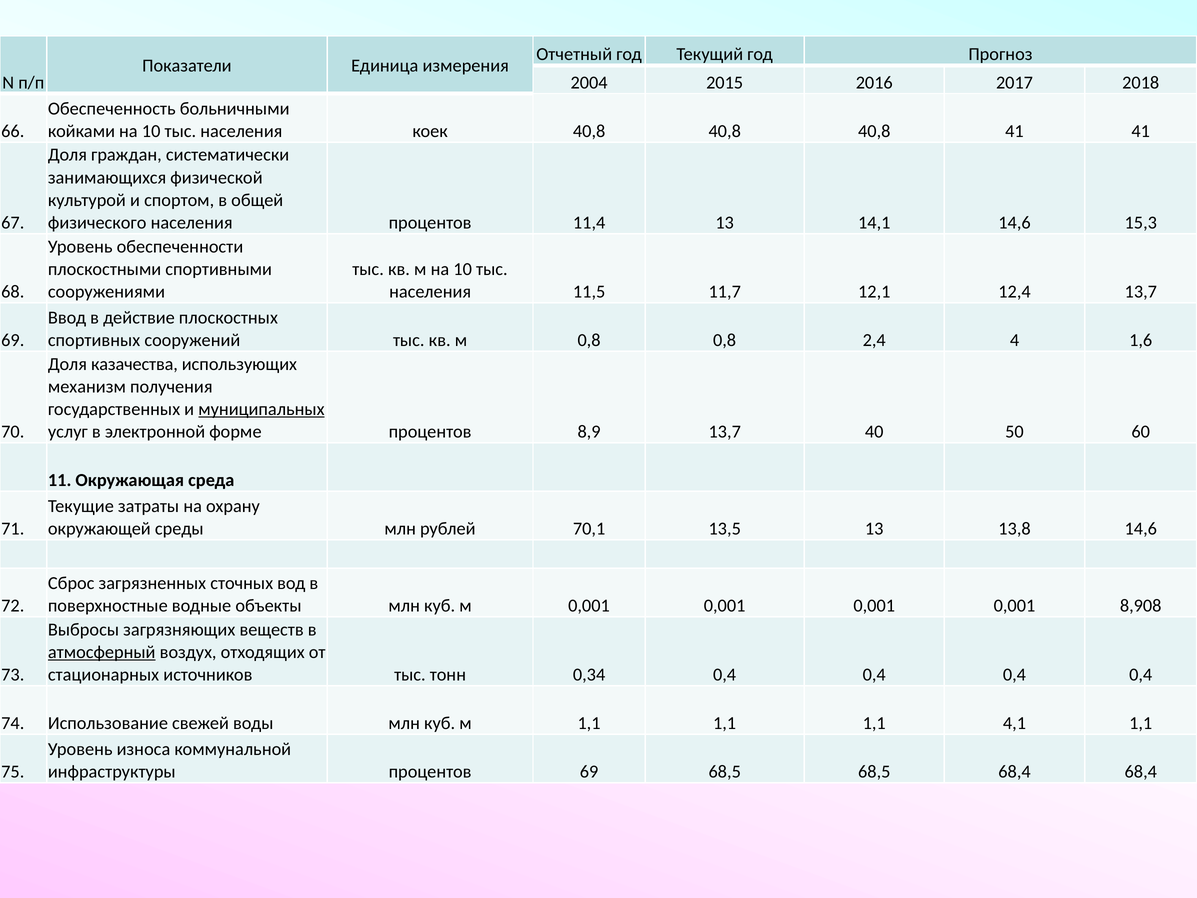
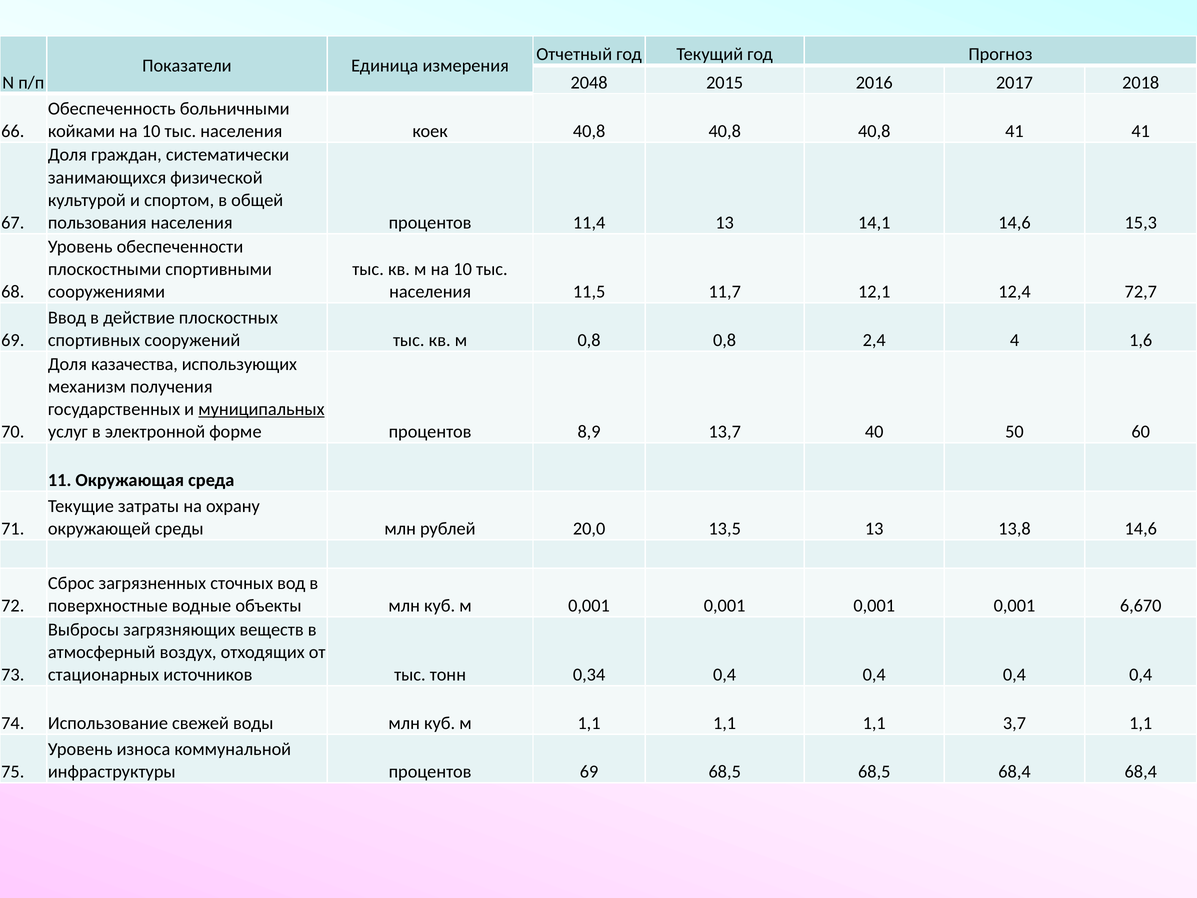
2004: 2004 -> 2048 (589, 82)
физического: физического -> пользования (97, 223)
12,4 13,7: 13,7 -> 72,7 (1141, 292)
70,1: 70,1 -> 20,0 (589, 529)
8,908: 8,908 -> 6,670 (1141, 606)
атмосферный underline: present -> none (102, 652)
4,1: 4,1 -> 3,7 (1014, 723)
